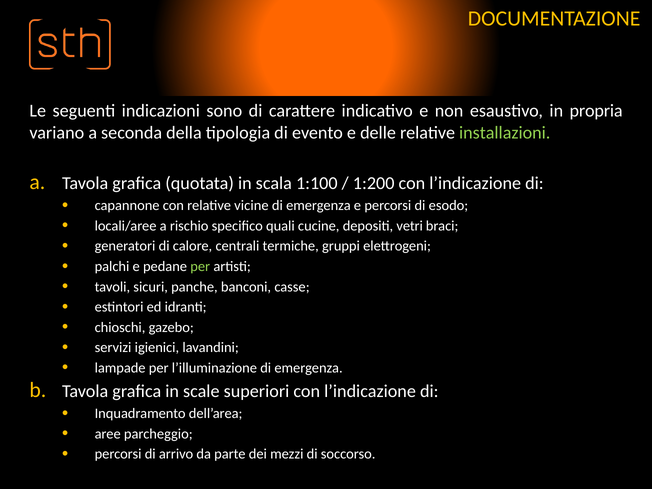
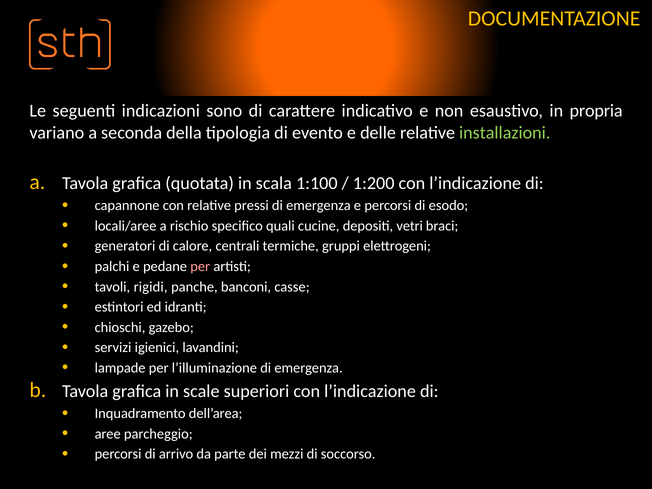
vicine: vicine -> pressi (251, 206)
per colour: light green -> pink (200, 266)
sicuri: sicuri -> rigidi (151, 287)
